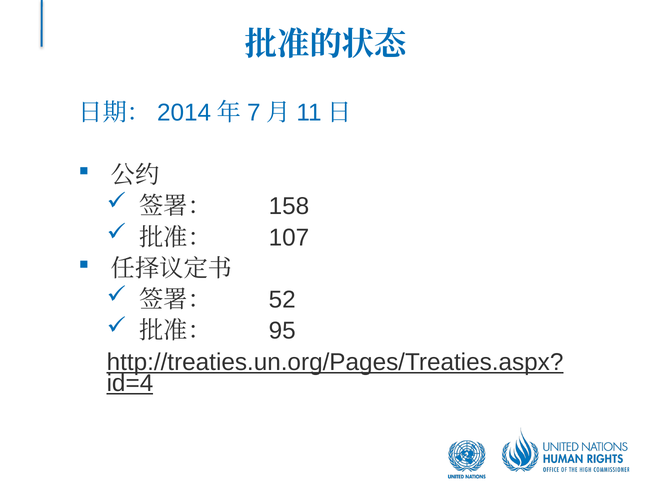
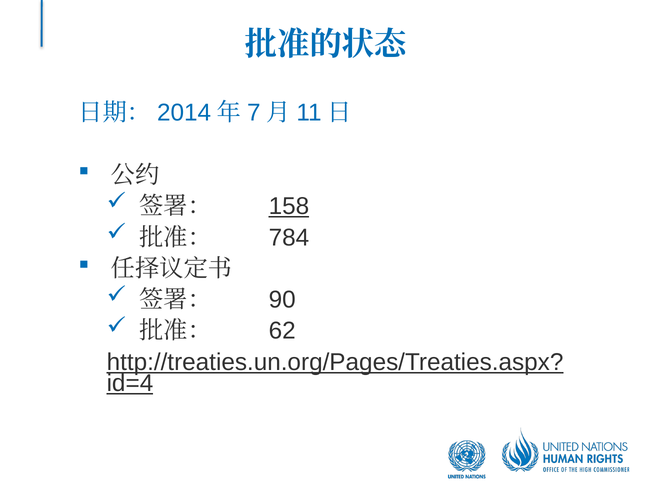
158 underline: none -> present (289, 206)
107: 107 -> 784 (289, 237)
52: 52 -> 90 (282, 300)
95: 95 -> 62 (282, 331)
